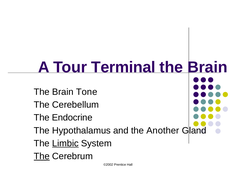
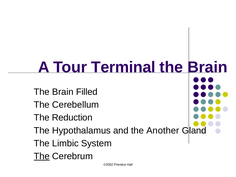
Tone: Tone -> Filled (87, 92)
Endocrine: Endocrine -> Reduction (72, 118)
Limbic underline: present -> none (65, 143)
